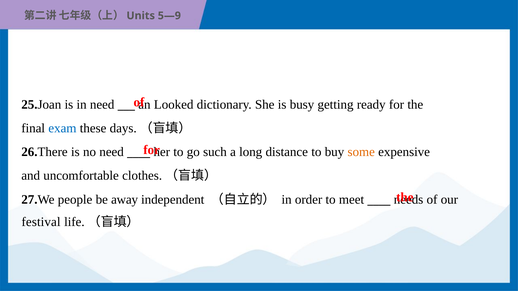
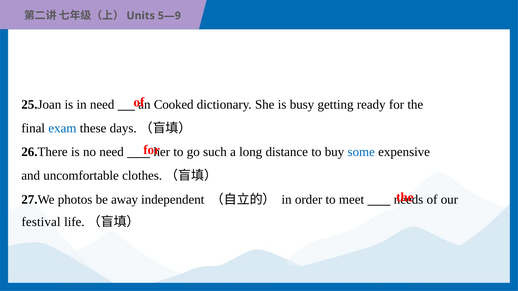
Looked: Looked -> Cooked (174, 105)
some colour: orange -> blue (361, 152)
people: people -> photos (75, 200)
